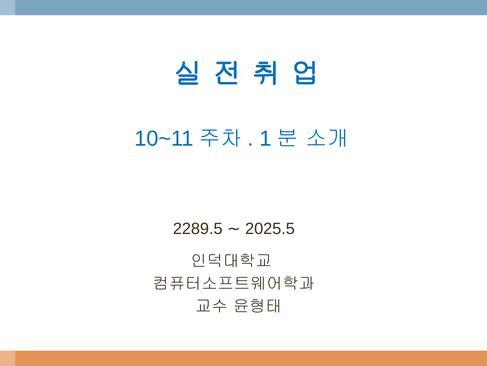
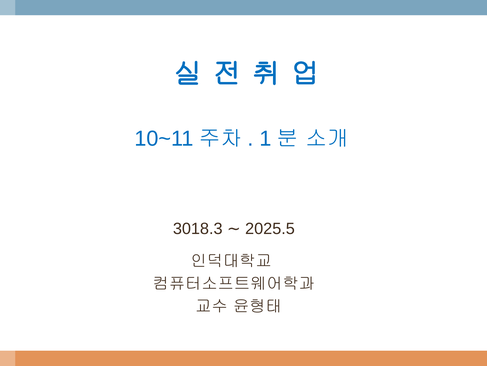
2289.5: 2289.5 -> 3018.3 (198, 228)
